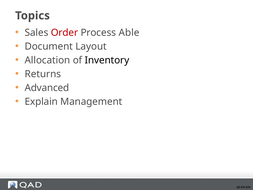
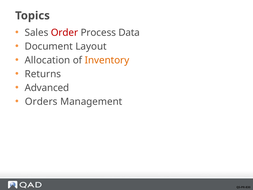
Able: Able -> Data (129, 33)
Inventory colour: black -> orange (107, 60)
Explain: Explain -> Orders (41, 101)
